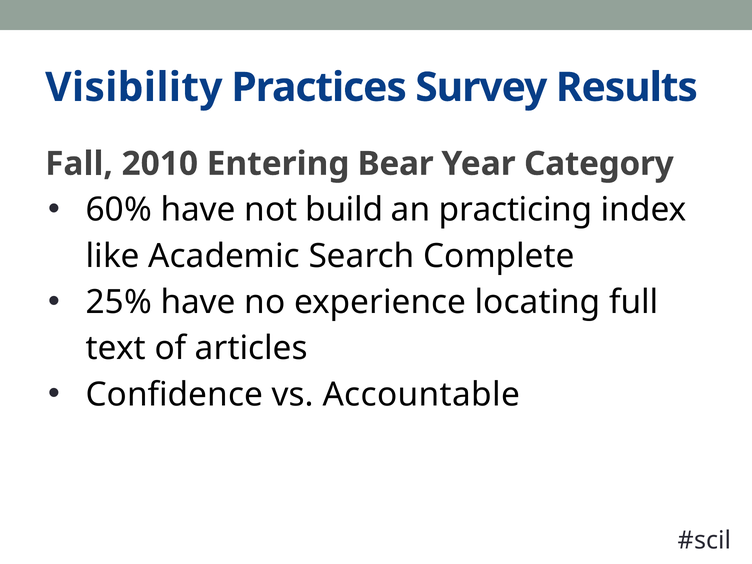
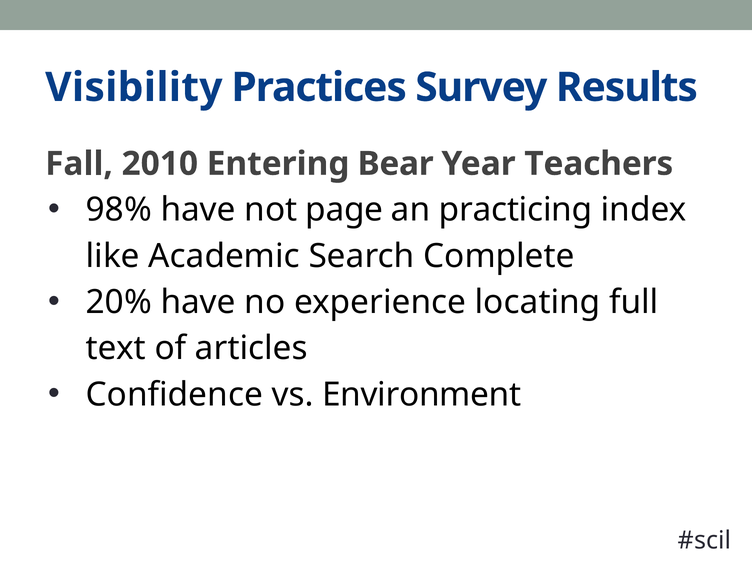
Category: Category -> Teachers (599, 164)
60%: 60% -> 98% (119, 210)
build: build -> page (344, 210)
25%: 25% -> 20% (119, 302)
Accountable: Accountable -> Environment (422, 395)
